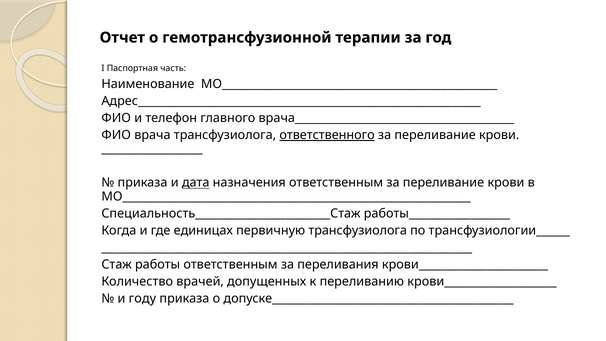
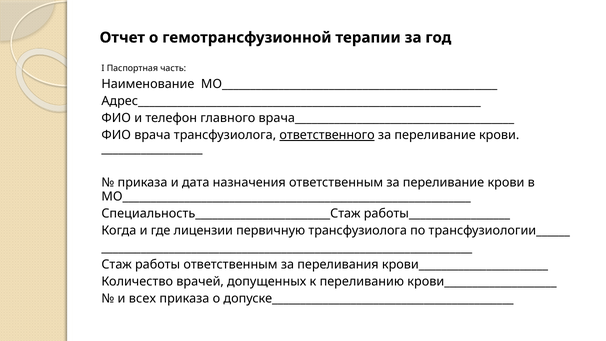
дата underline: present -> none (196, 183)
единицах: единицах -> лицензии (203, 230)
году: году -> всех (142, 298)
